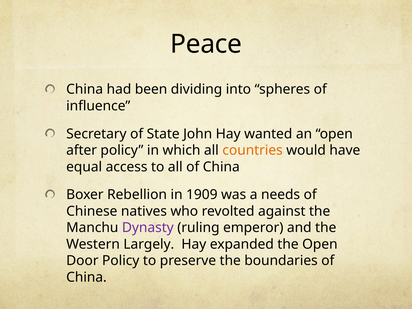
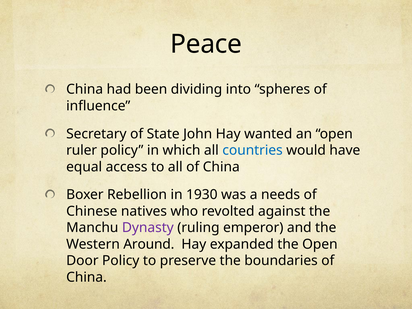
after: after -> ruler (82, 150)
countries colour: orange -> blue (253, 150)
1909: 1909 -> 1930 (202, 195)
Largely: Largely -> Around (149, 244)
